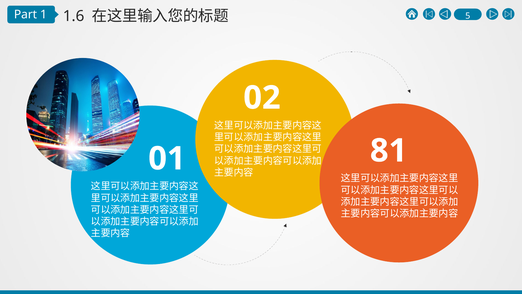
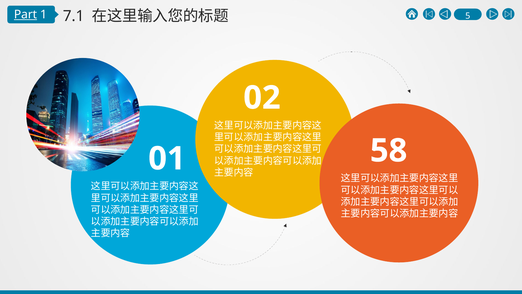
Part underline: none -> present (26, 14)
1.6: 1.6 -> 7.1 (74, 16)
81: 81 -> 58 (389, 150)
